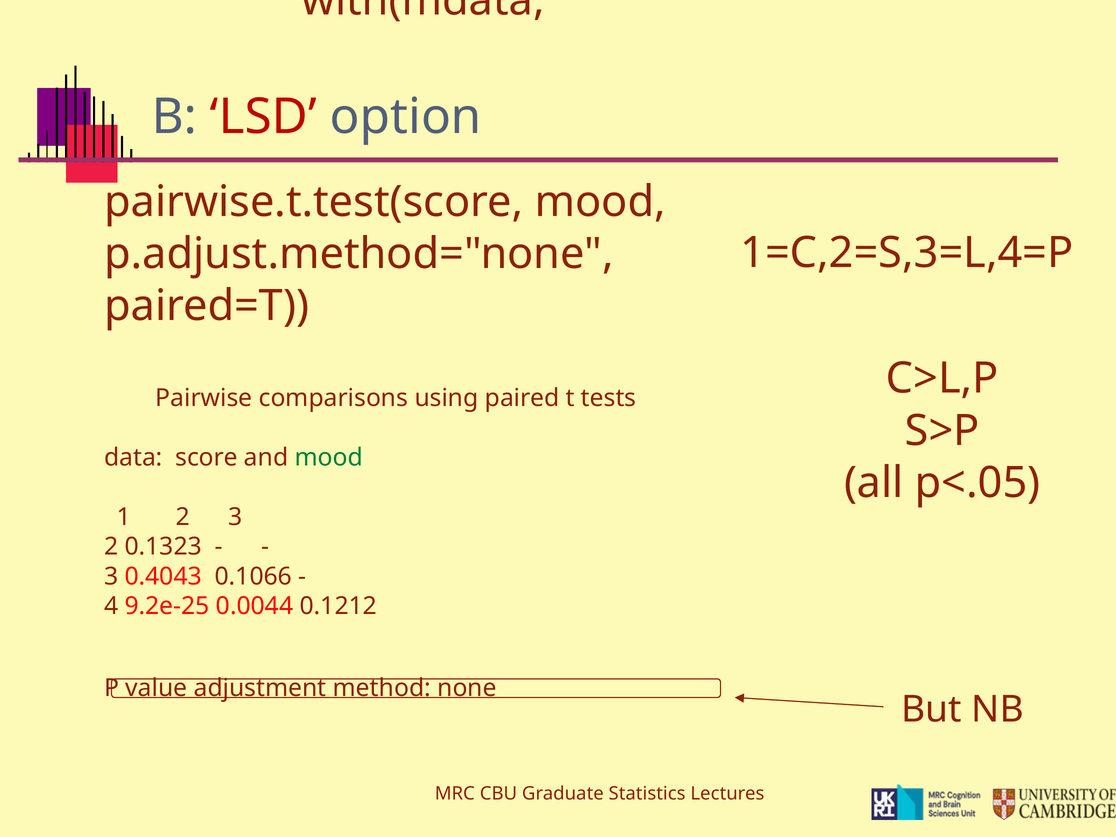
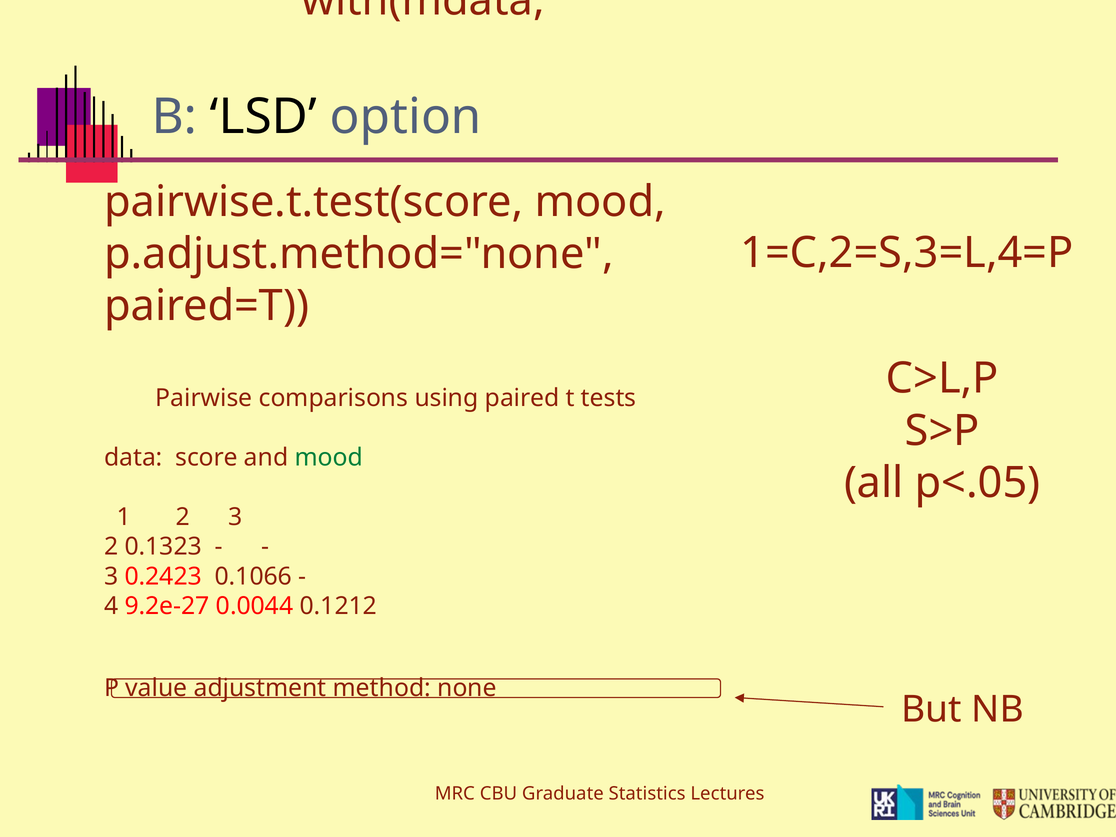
LSD colour: red -> black (263, 117)
0.4043: 0.4043 -> 0.2423 (163, 576)
9.2e-25: 9.2e-25 -> 9.2e-27 (167, 606)
